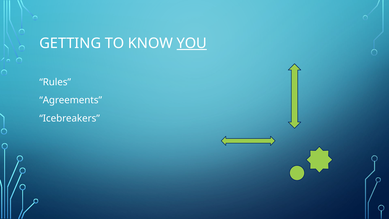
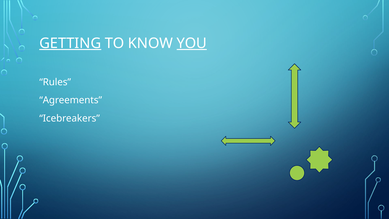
GETTING underline: none -> present (70, 43)
